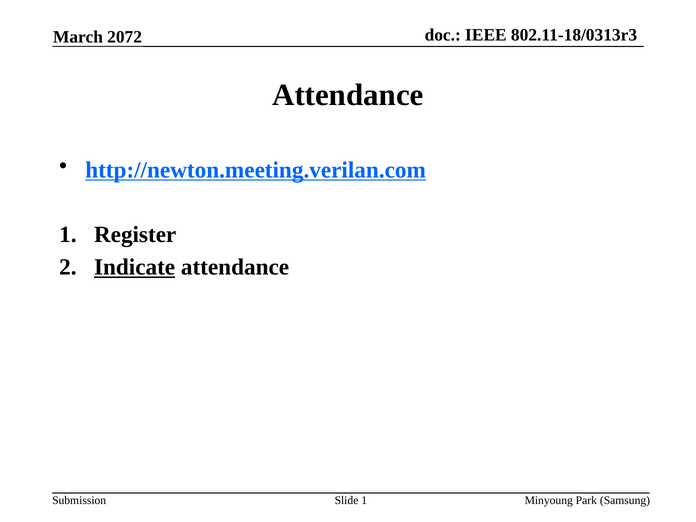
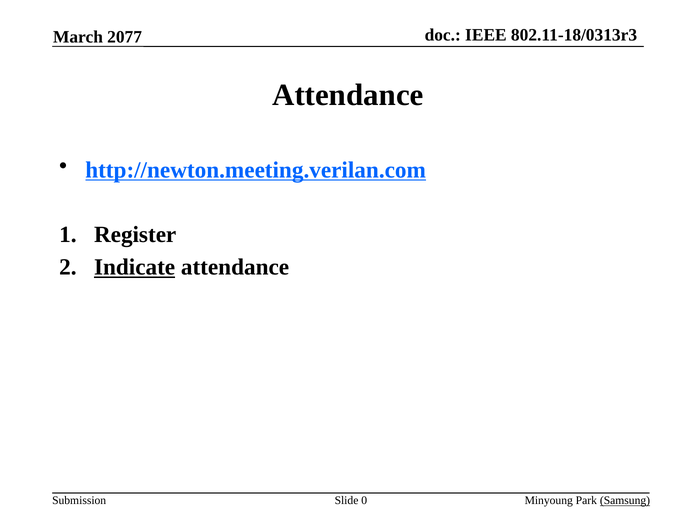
2072: 2072 -> 2077 (125, 37)
Slide 1: 1 -> 0 (364, 501)
Samsung underline: none -> present (625, 501)
